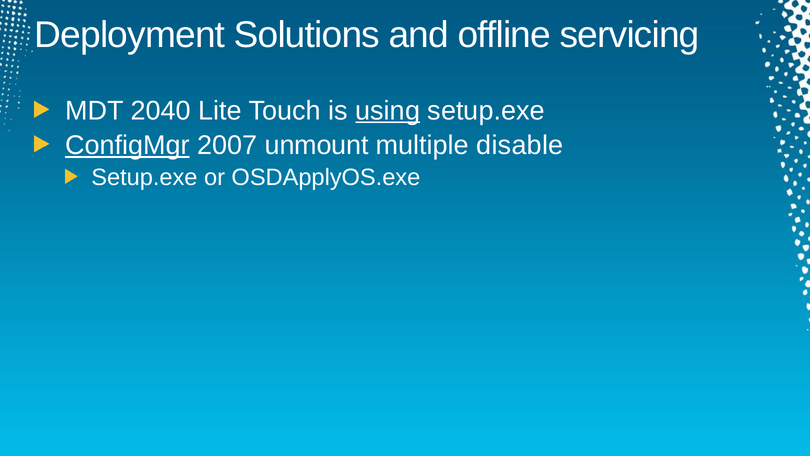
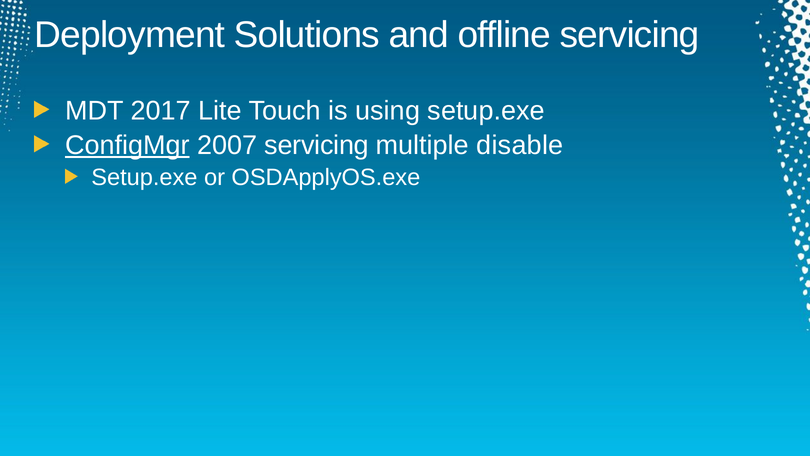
2040: 2040 -> 2017 (161, 111)
using underline: present -> none (388, 111)
2007 unmount: unmount -> servicing (317, 145)
